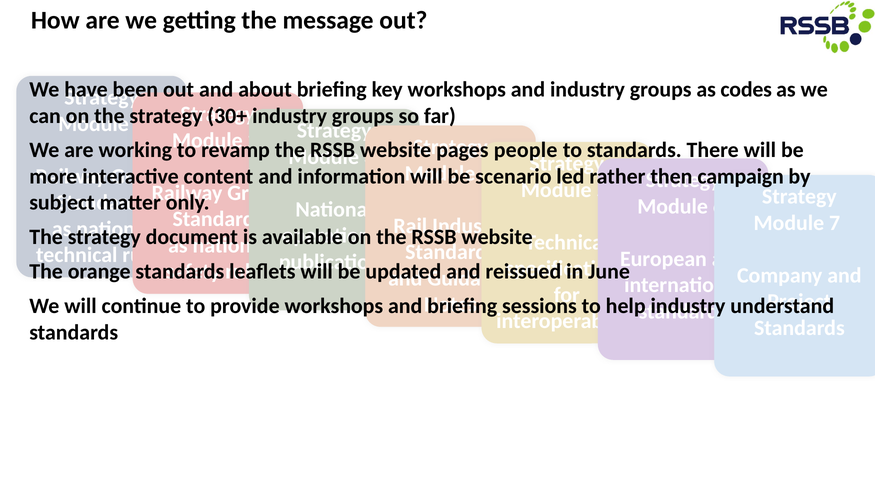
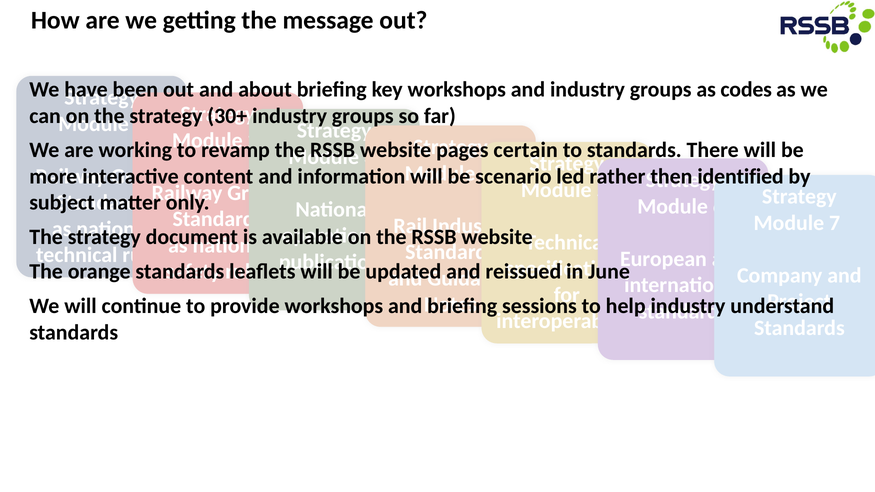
people: people -> certain (526, 150)
campaign: campaign -> identified (741, 177)
